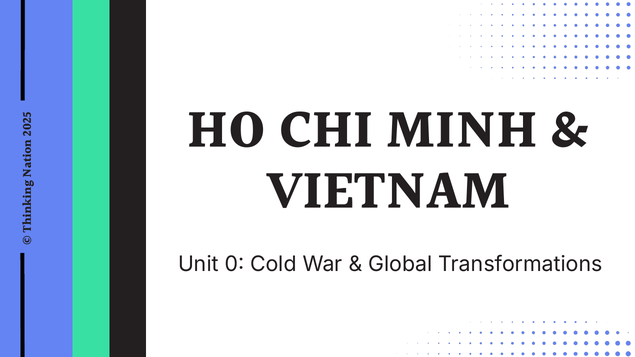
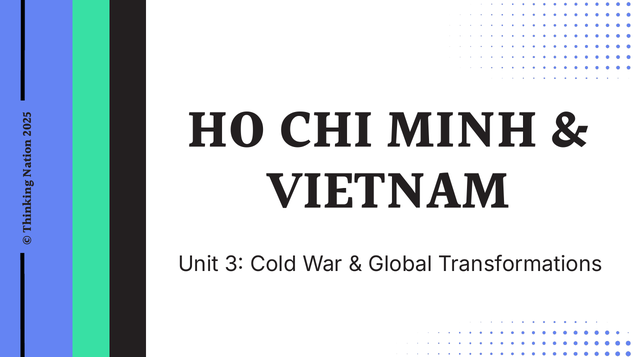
Unit 0: 0 -> 3 (234, 264)
